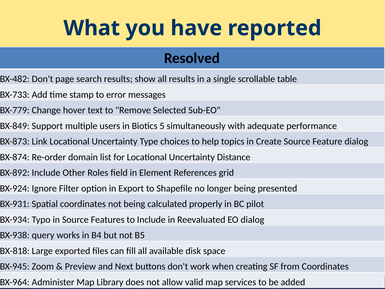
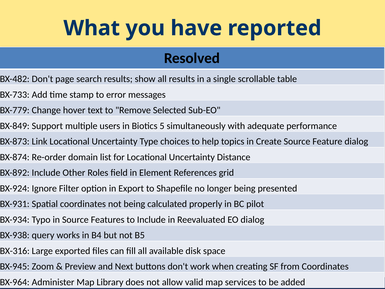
BX-818: BX-818 -> BX-316 (15, 251)
